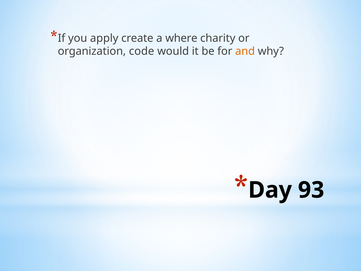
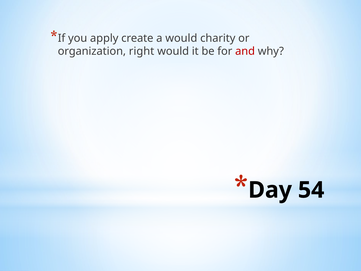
a where: where -> would (181, 38)
code: code -> right (142, 51)
and colour: orange -> red (245, 51)
93: 93 -> 54 (311, 190)
